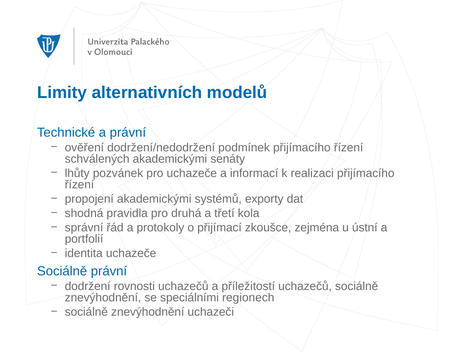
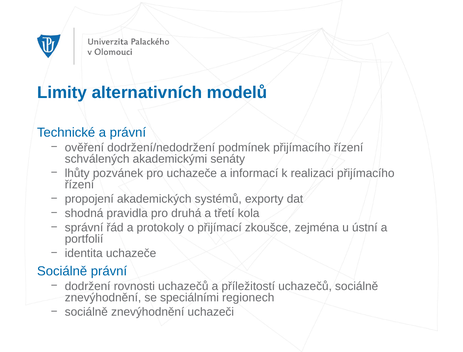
propojení akademickými: akademickými -> akademických (154, 199)
